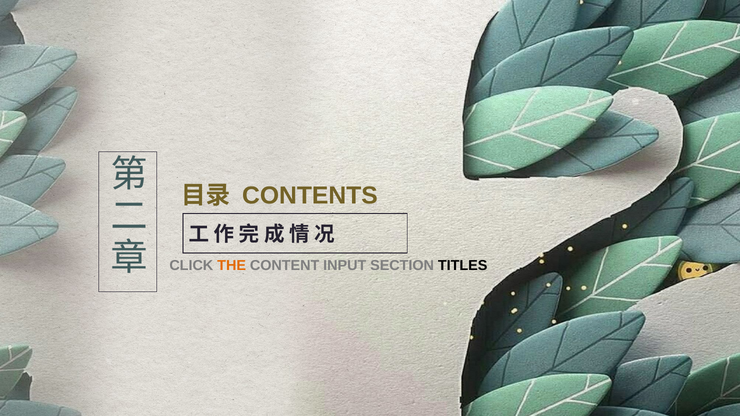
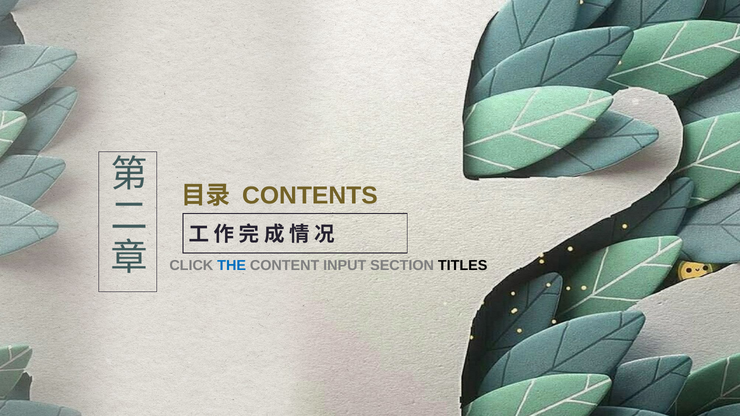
THE colour: orange -> blue (232, 265)
